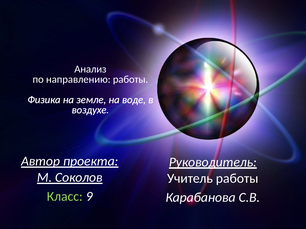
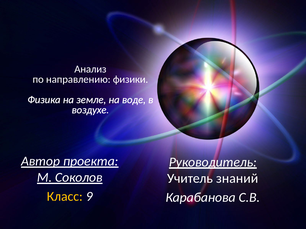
направлению работы: работы -> физики (131, 79)
Учитель работы: работы -> знаний (237, 179)
Класс colour: light green -> yellow (65, 197)
